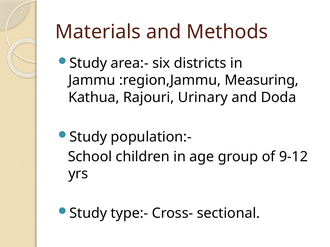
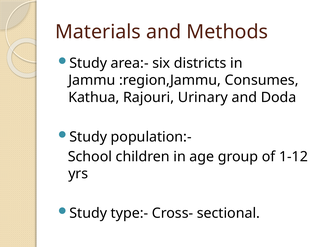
Measuring: Measuring -> Consumes (262, 80)
9-12: 9-12 -> 1-12 (294, 157)
